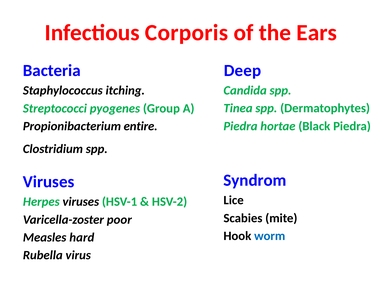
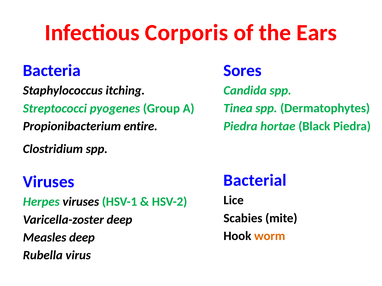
Deep: Deep -> Sores (243, 71)
Syndrom: Syndrom -> Bacterial (255, 181)
Varicella-zoster poor: poor -> deep (119, 220)
worm colour: blue -> orange (270, 236)
Measles hard: hard -> deep (82, 238)
